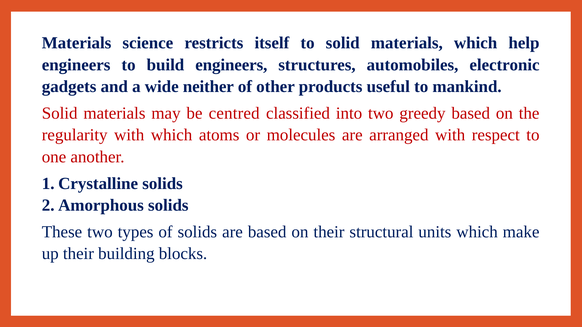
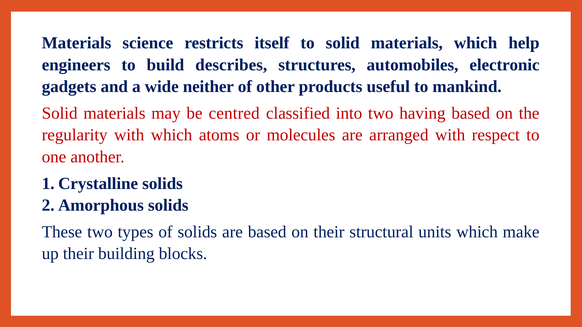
build engineers: engineers -> describes (231, 65)
greedy: greedy -> having (422, 113)
